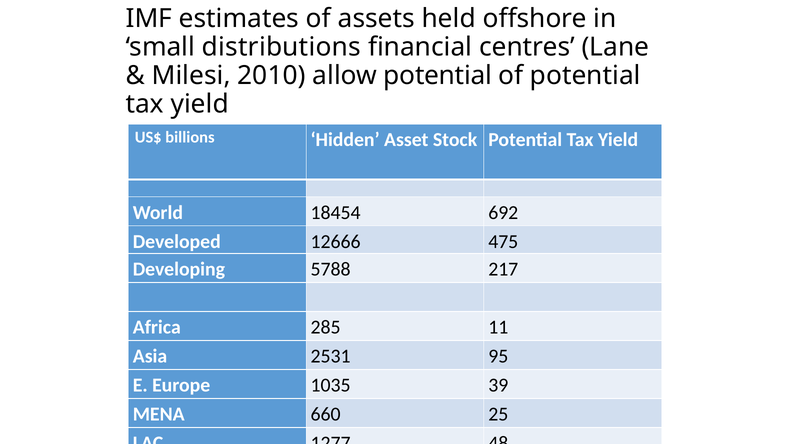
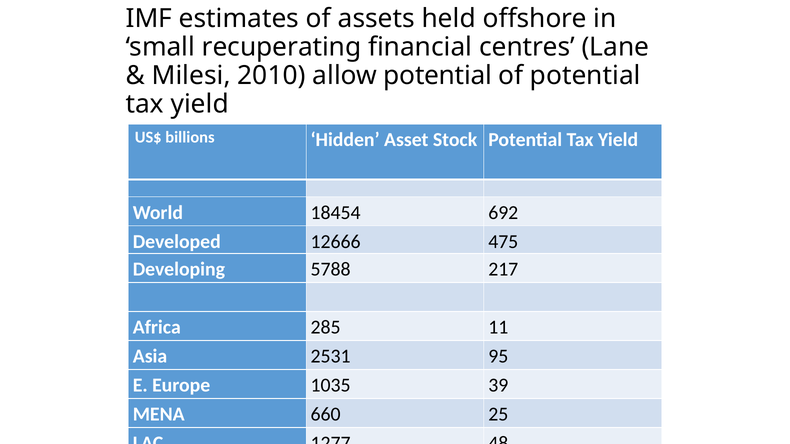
distributions: distributions -> recuperating (282, 47)
